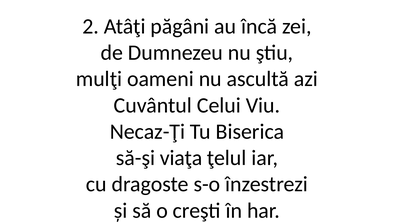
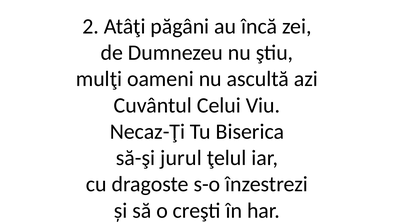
viaţa: viaţa -> jurul (181, 158)
